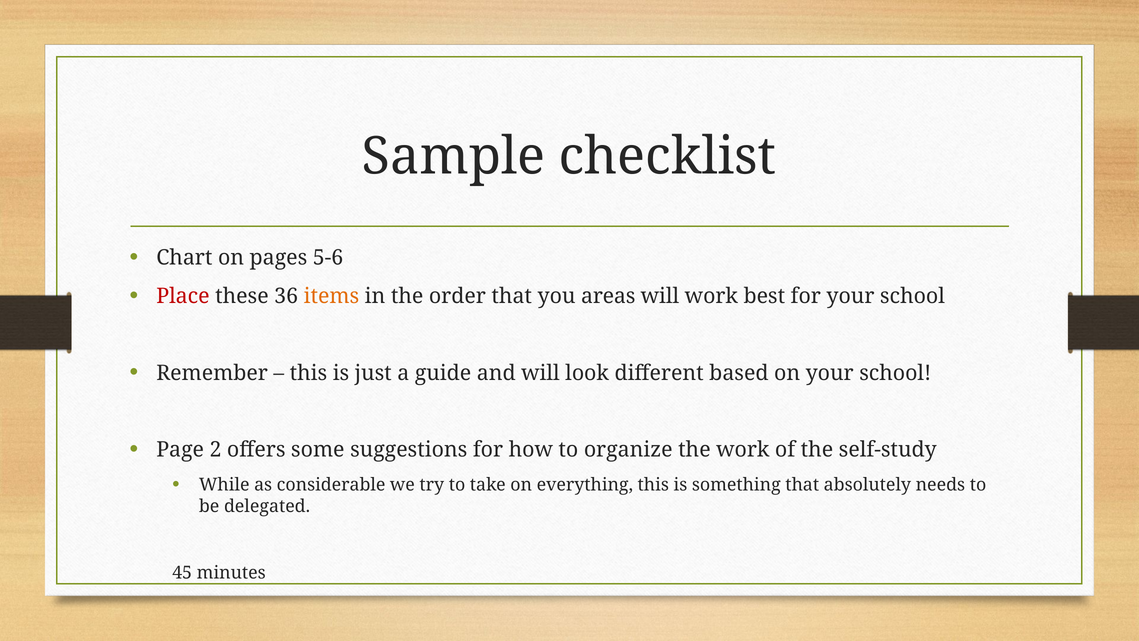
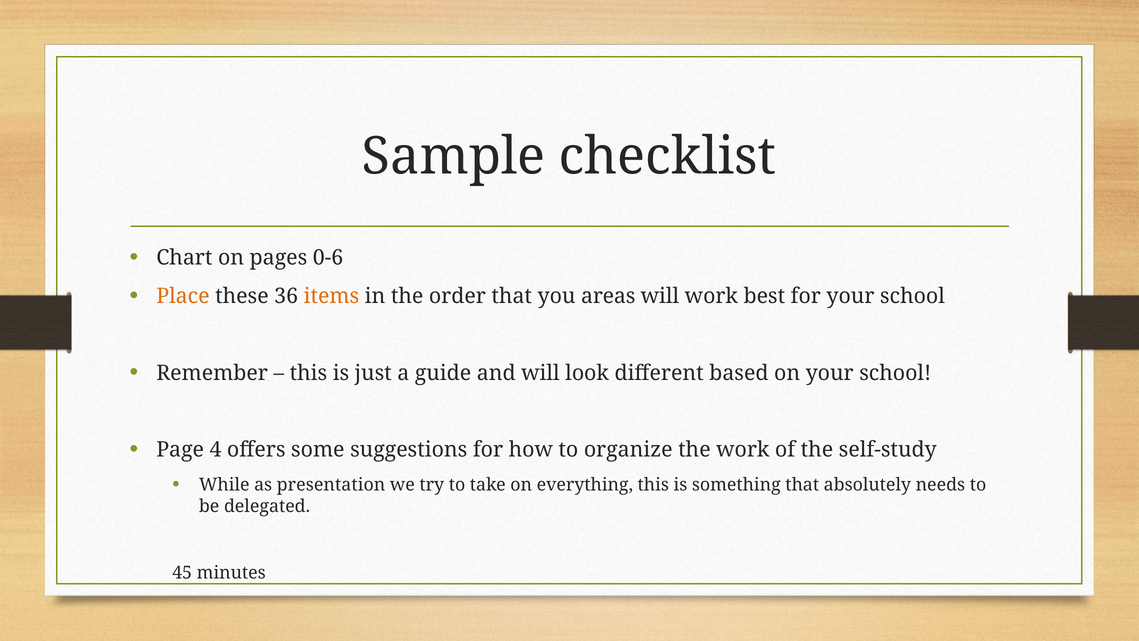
5-6: 5-6 -> 0-6 (328, 257)
Place colour: red -> orange (183, 296)
2: 2 -> 4 (216, 450)
considerable: considerable -> presentation (331, 485)
